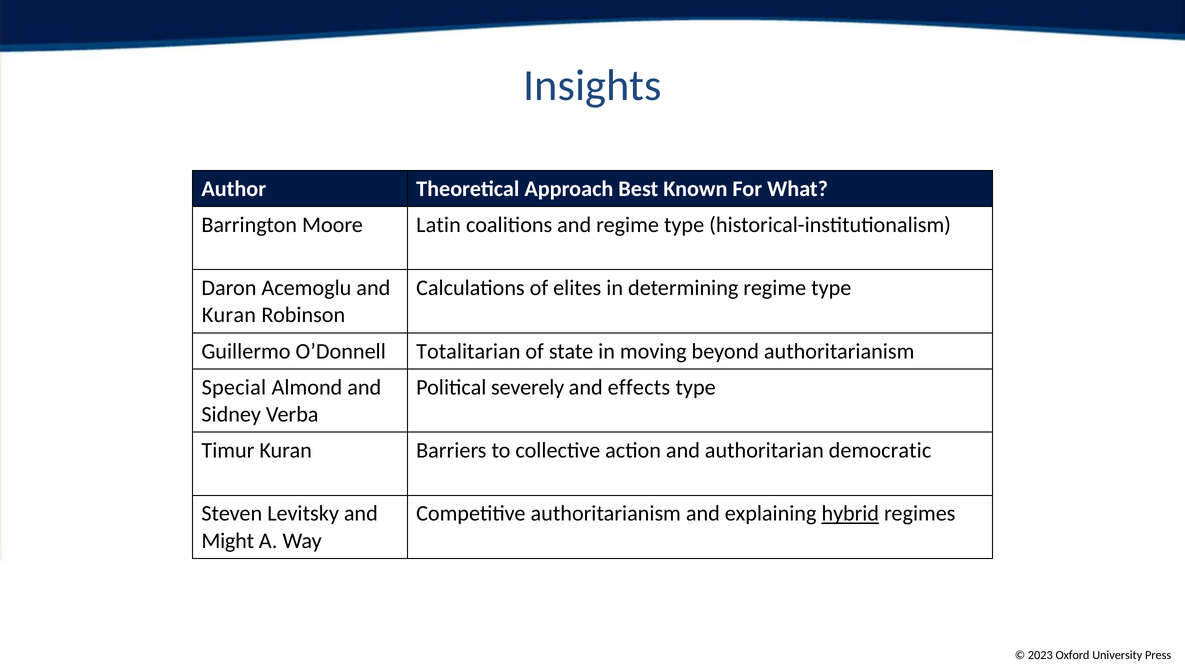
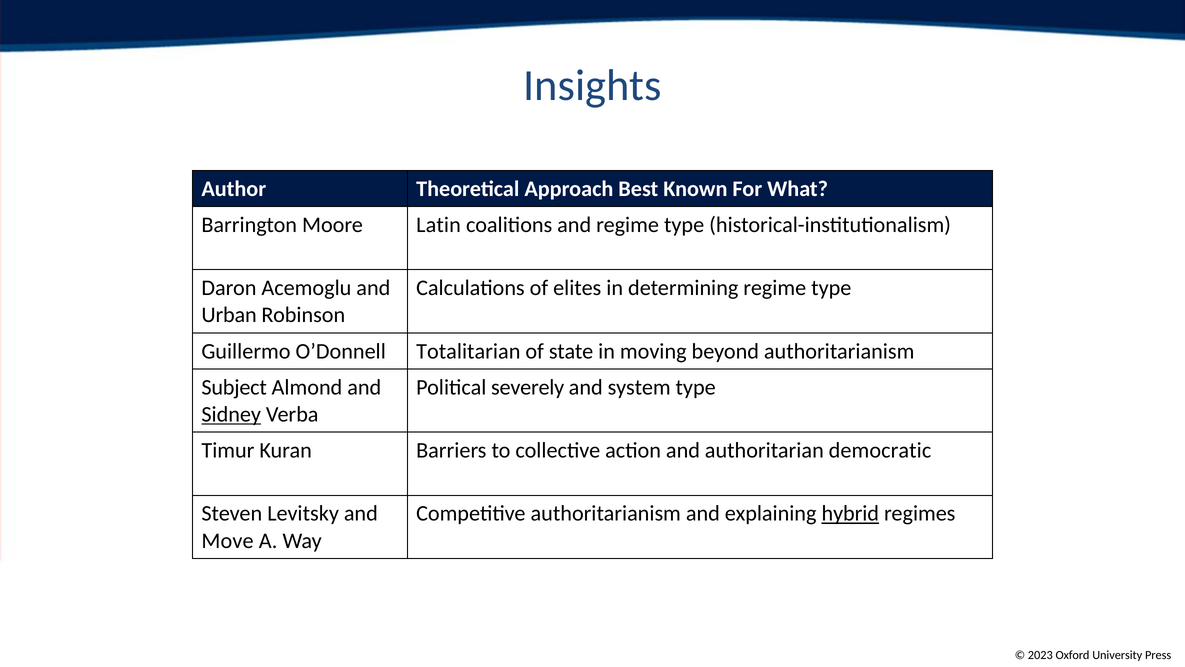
Kuran: Kuran -> Urban (229, 315)
Special: Special -> Subject (234, 387)
effects: effects -> system (639, 387)
Sidney underline: none -> present (231, 414)
Might: Might -> Move (228, 540)
